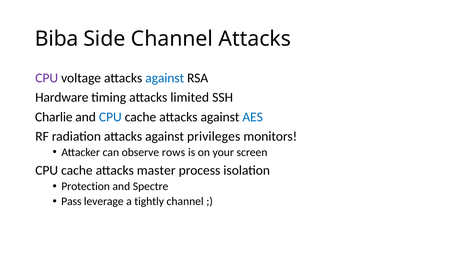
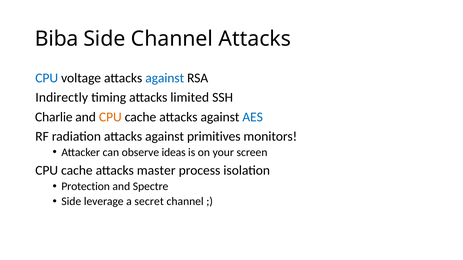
CPU colour: purple -> blue (47, 78)
Hardware: Hardware -> Indirectly (62, 98)
CPU colour: blue -> orange (110, 117)
privileges: privileges -> primitives (214, 137)
rows: rows -> ideas (174, 152)
Pass: Pass -> Side (71, 202)
tightly: tightly -> secret (149, 202)
